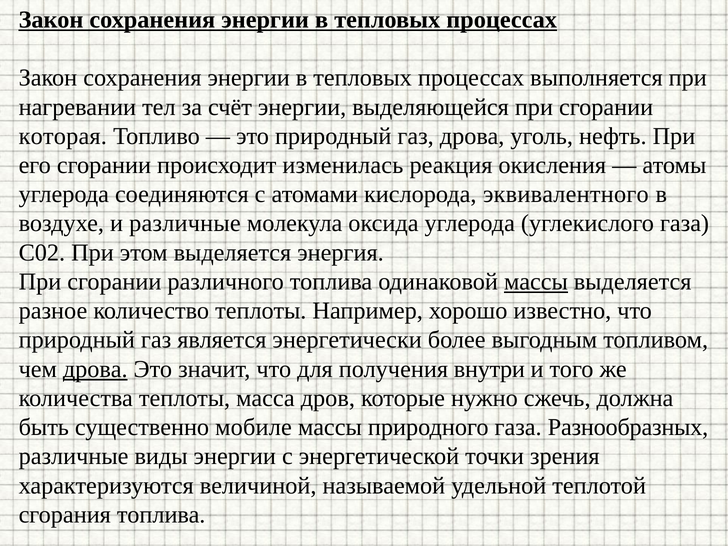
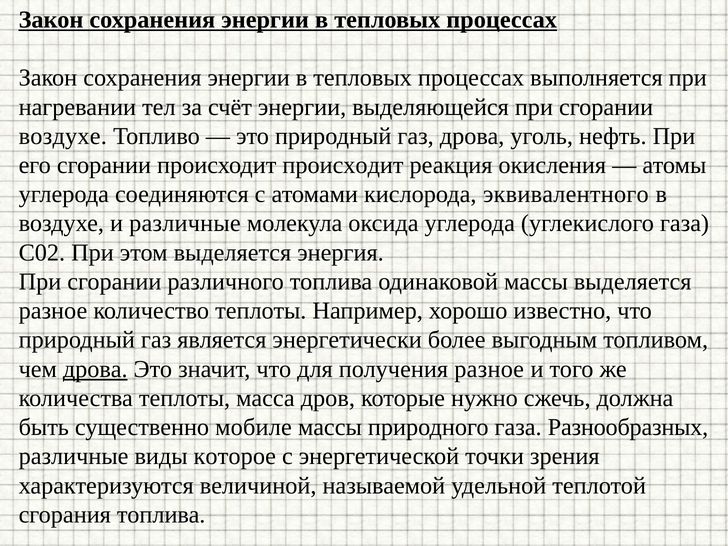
которая: которая -> воздухе (63, 136)
происходит изменилась: изменилась -> происходит (343, 165)
массы underline: present -> none (536, 282)
получения внутри: внутри -> разное (489, 369)
виды энергии: энергии -> которое (235, 456)
